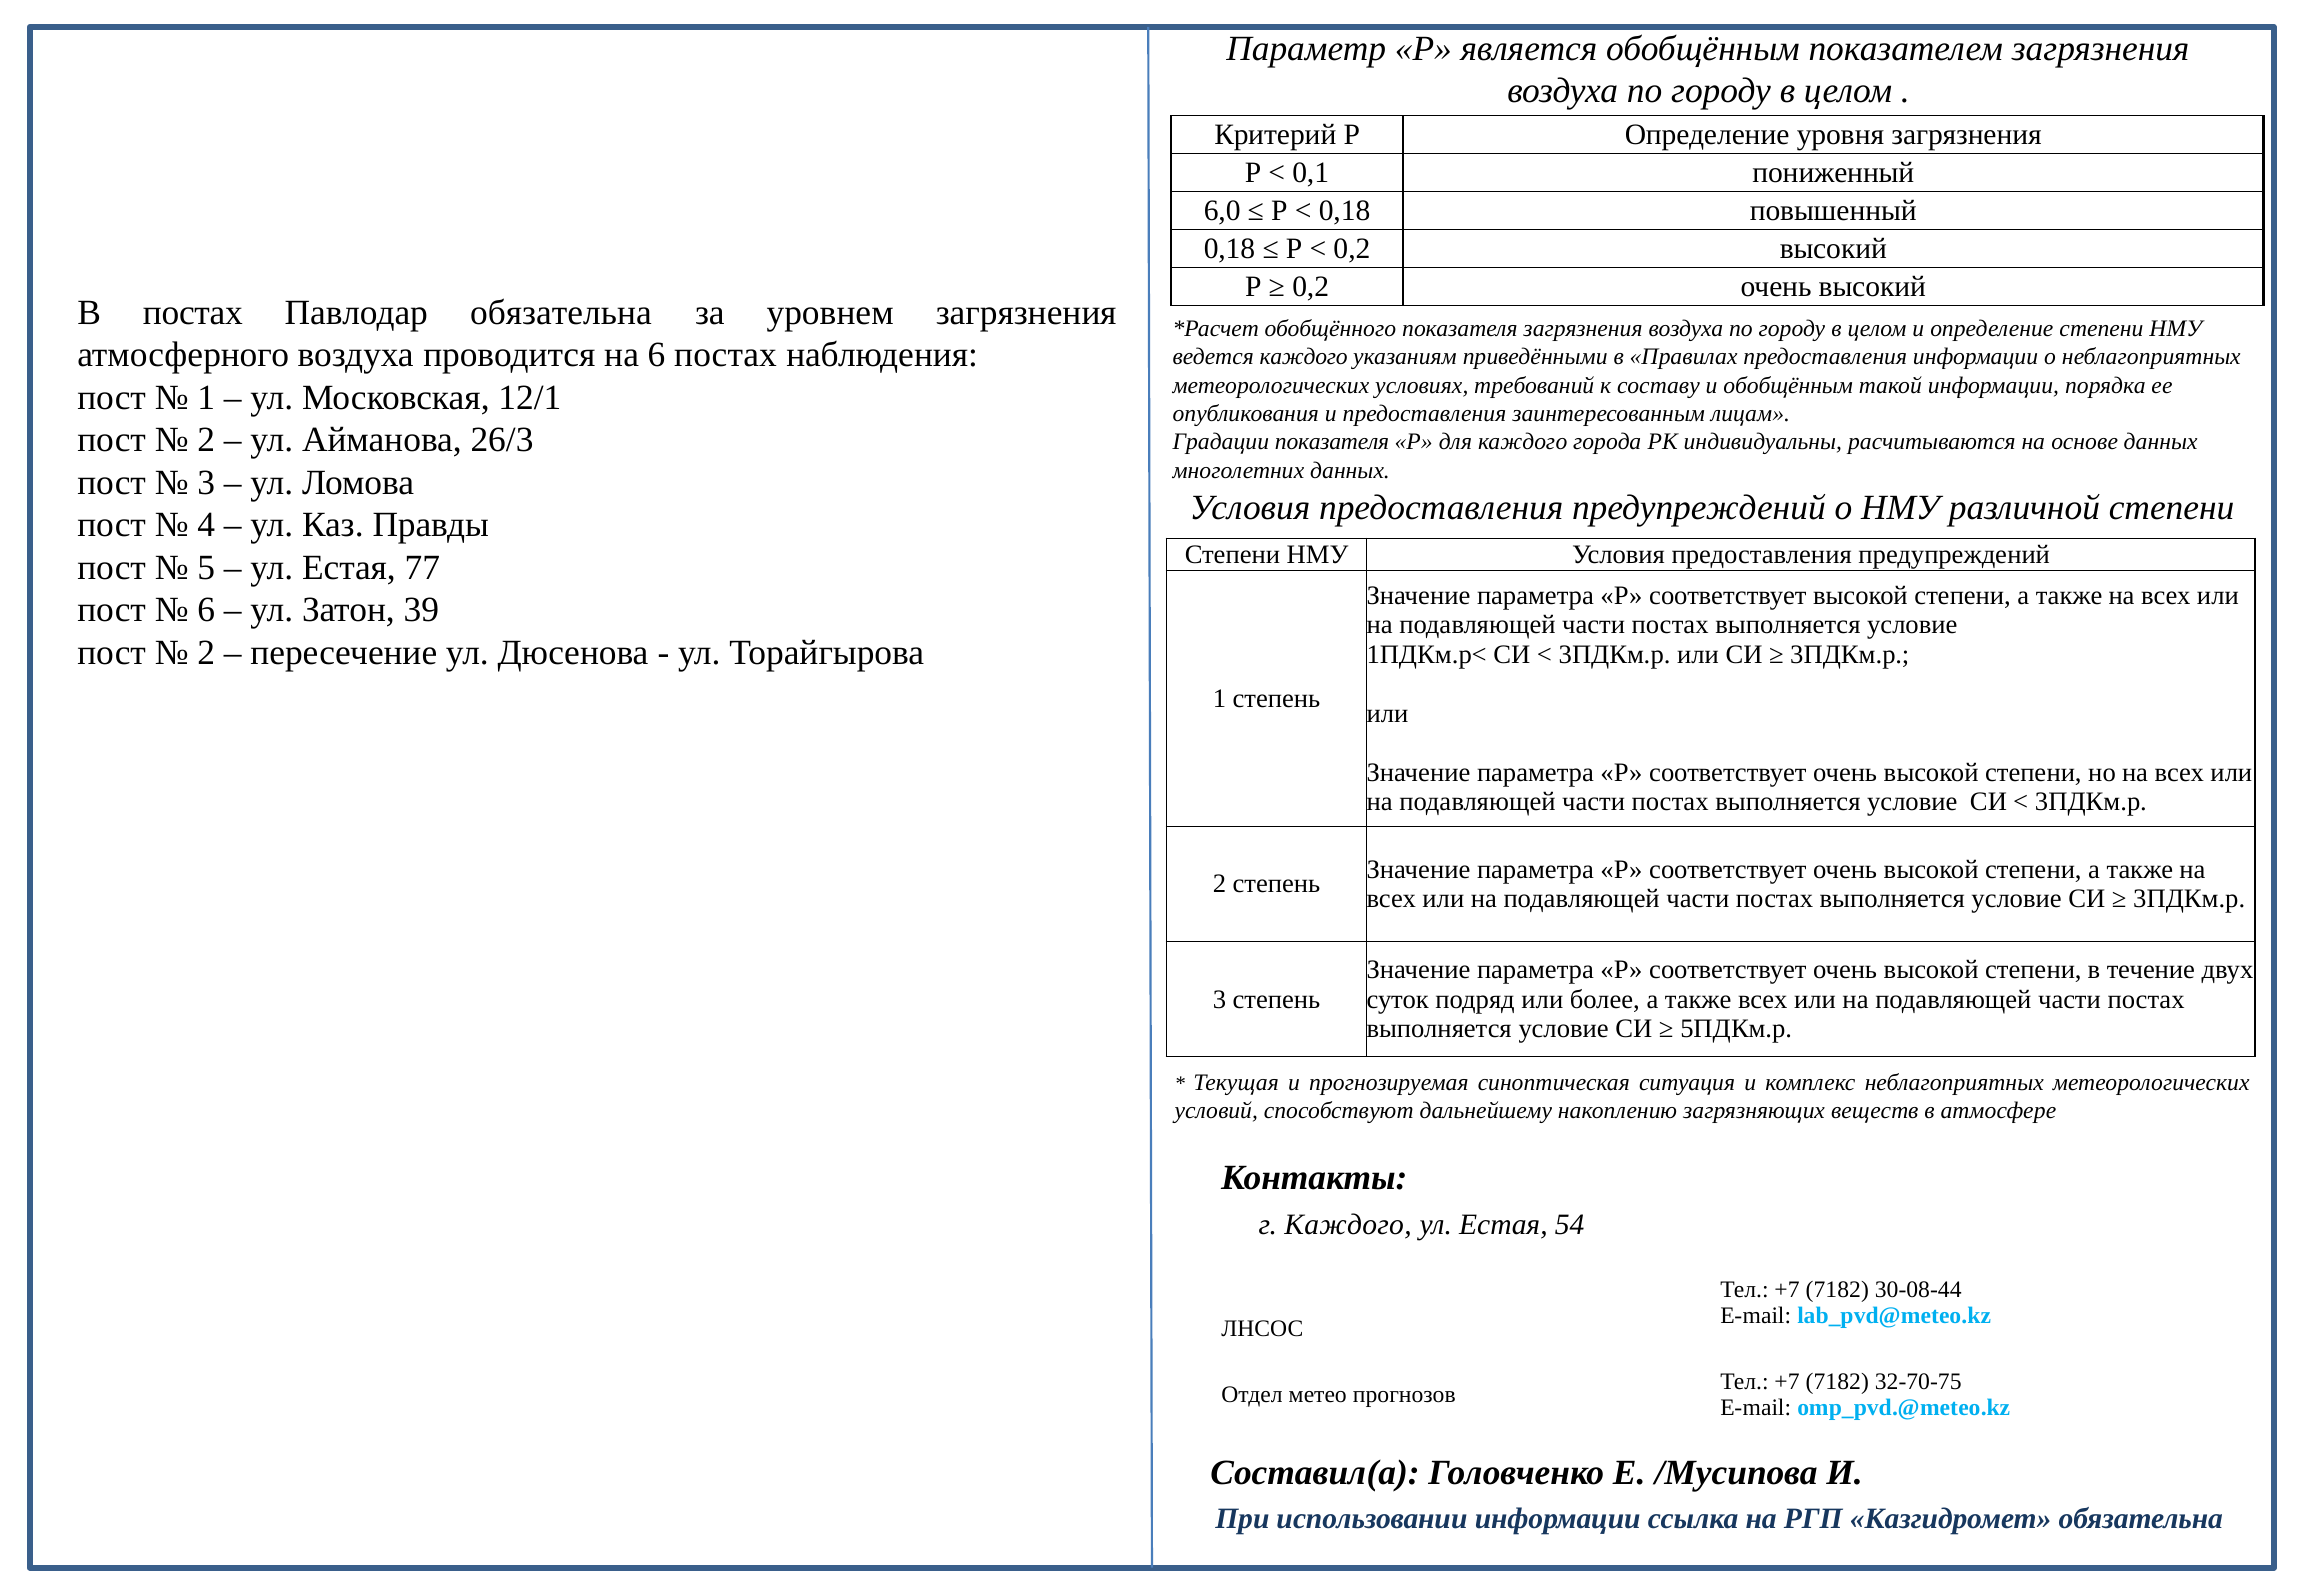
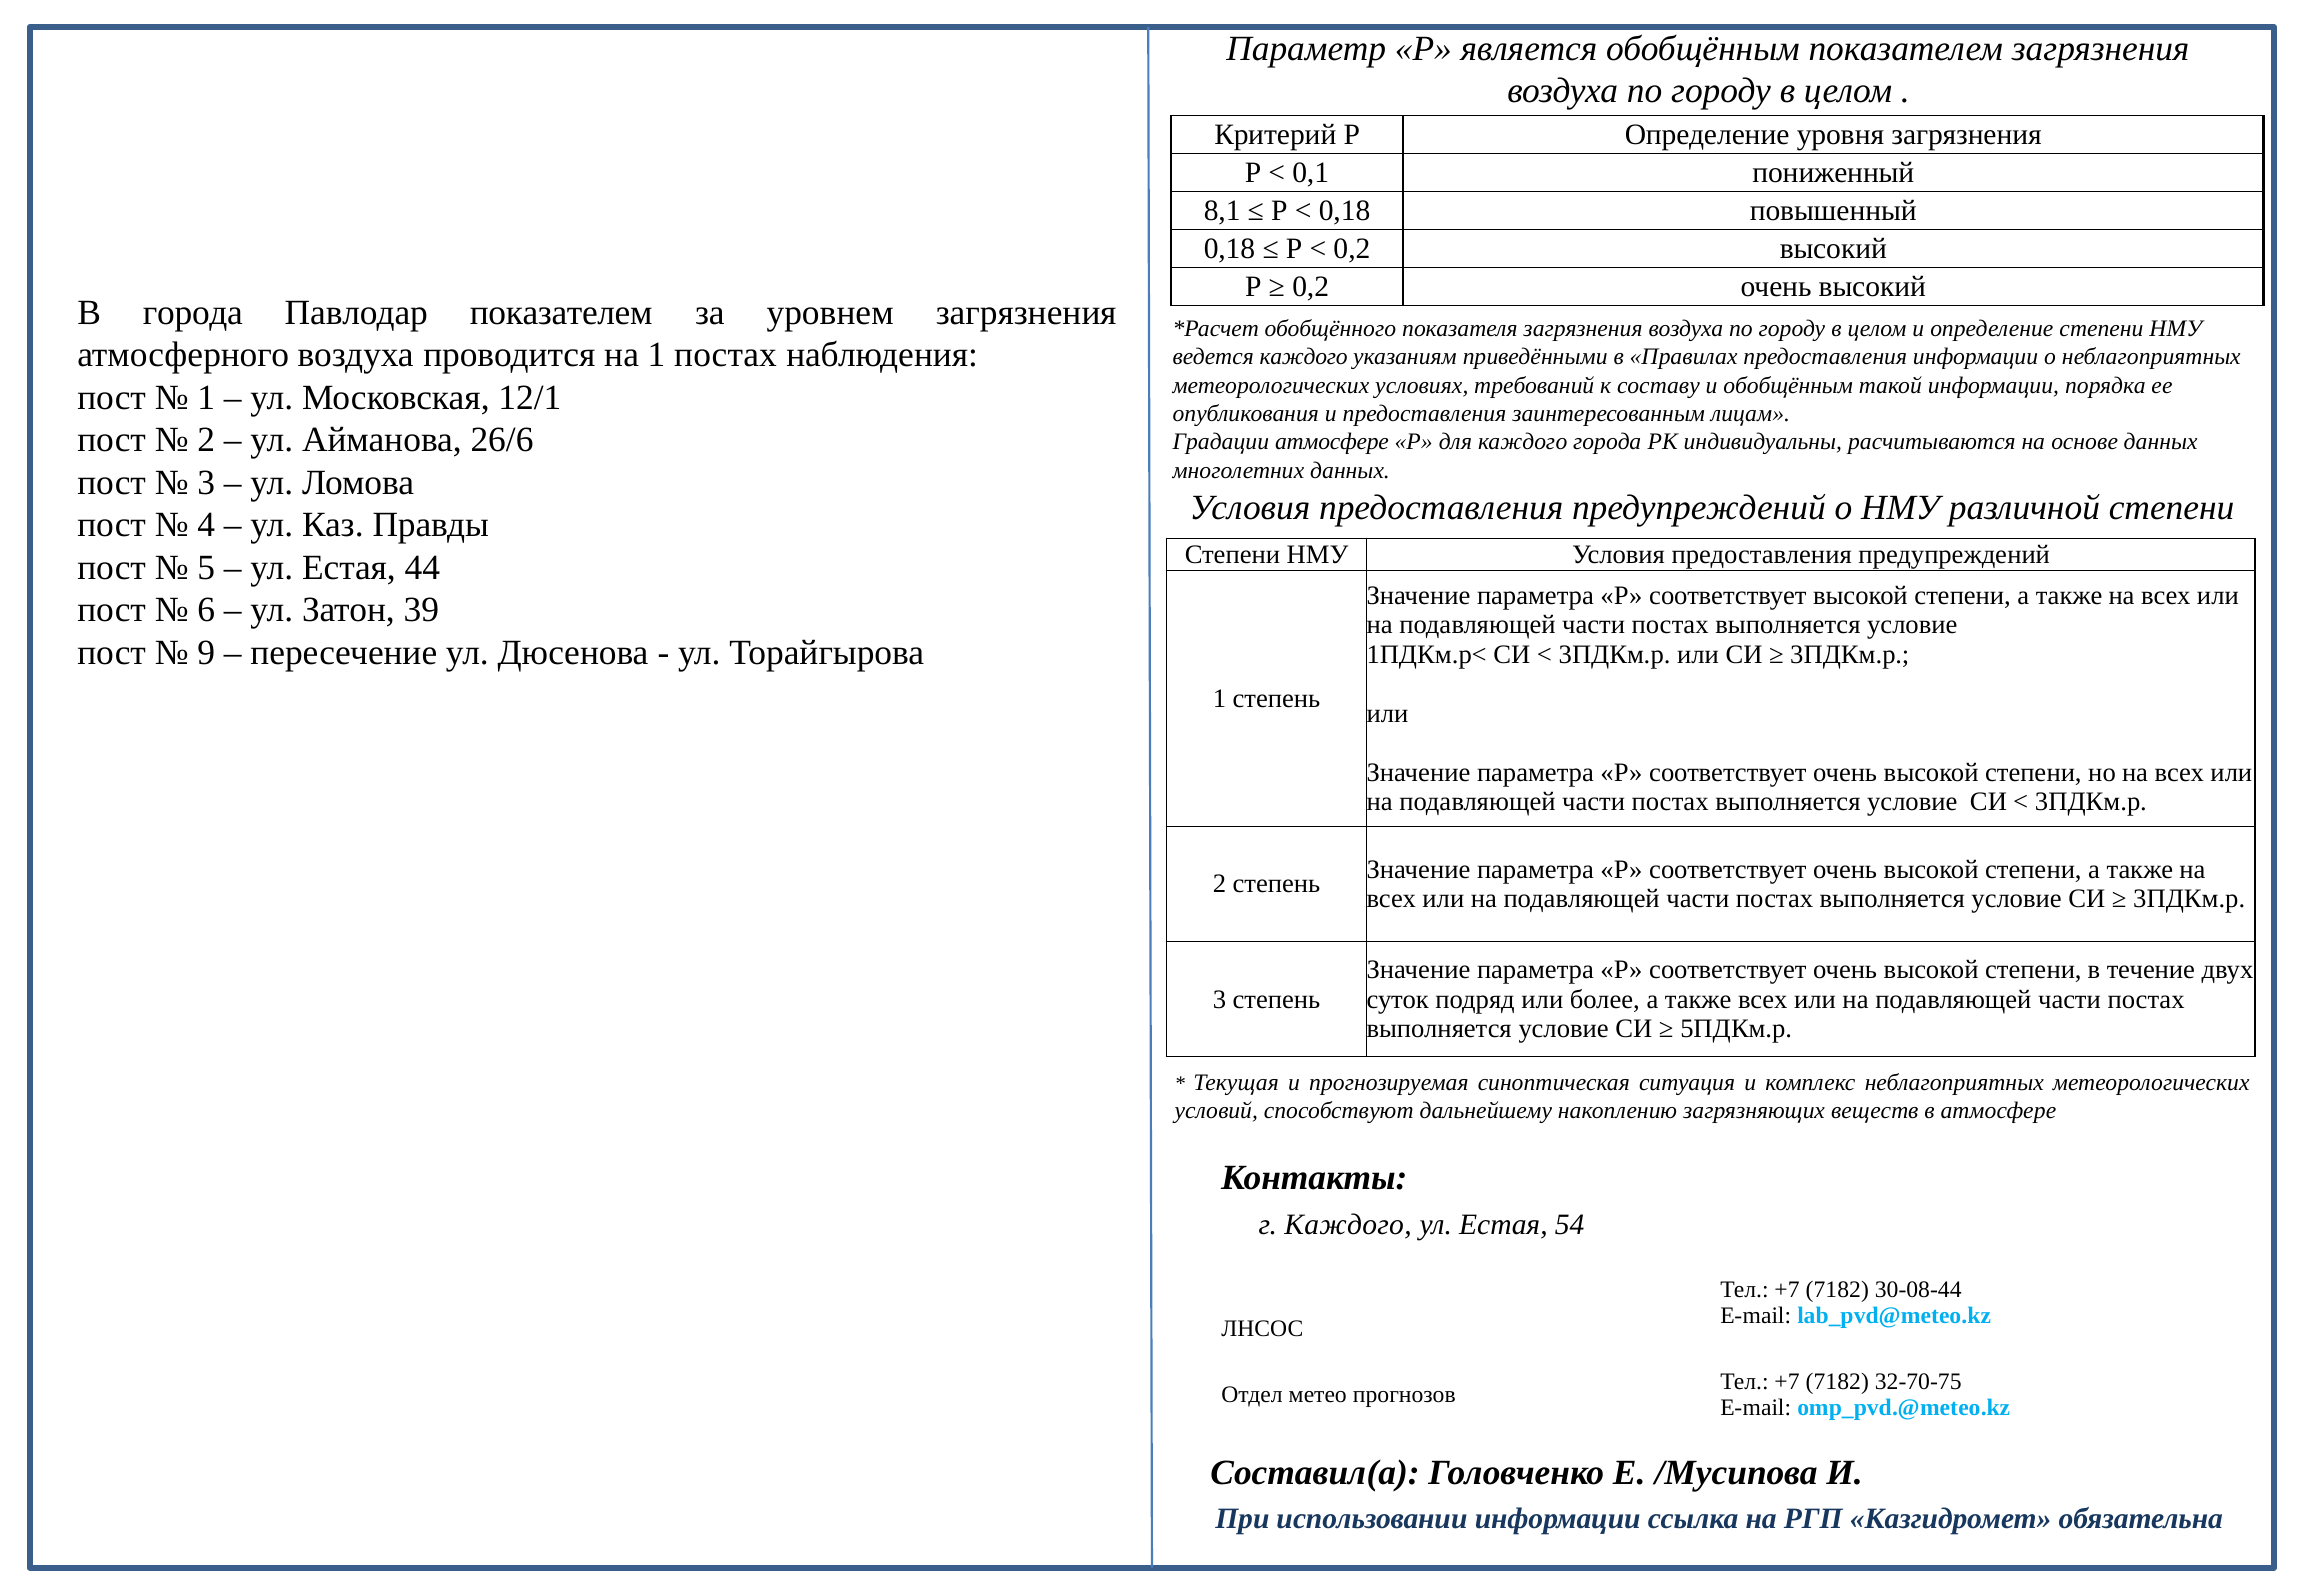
6,0: 6,0 -> 8,1 (1222, 210)
В постах: постах -> города (193, 312)
Павлодар обязательна: обязательна -> показателем (561, 312)
на 6: 6 -> 1 (657, 355)
26/3: 26/3 -> 26/6 (502, 440)
Градации показателя: показателя -> атмосфере (1332, 442)
77: 77 -> 44 (422, 568)
2: 2 -> 9 (206, 653)
